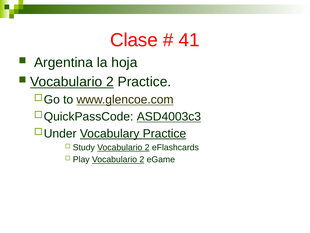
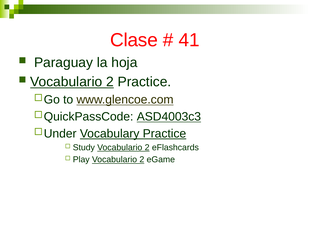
Argentina: Argentina -> Paraguay (64, 62)
